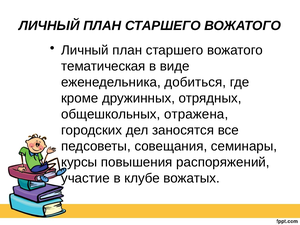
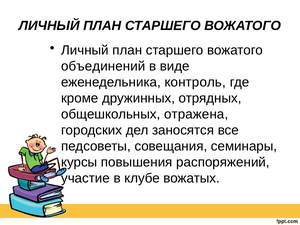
тематическая: тематическая -> объединений (103, 66)
добиться: добиться -> контроль (195, 82)
